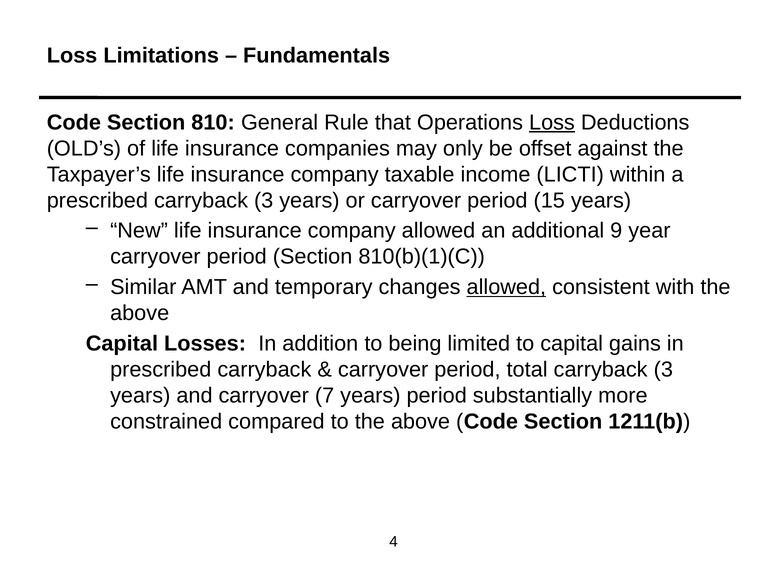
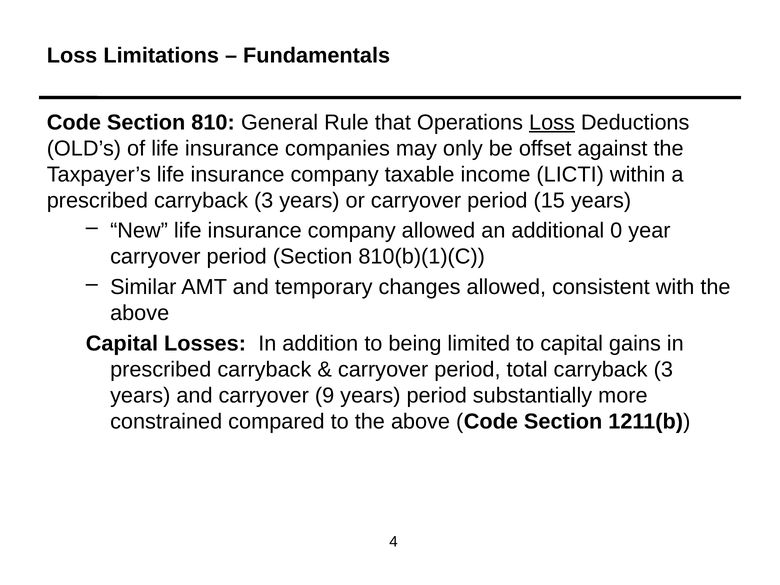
9: 9 -> 0 (616, 231)
allowed underline: present -> none (506, 287)
7: 7 -> 9 (325, 396)
